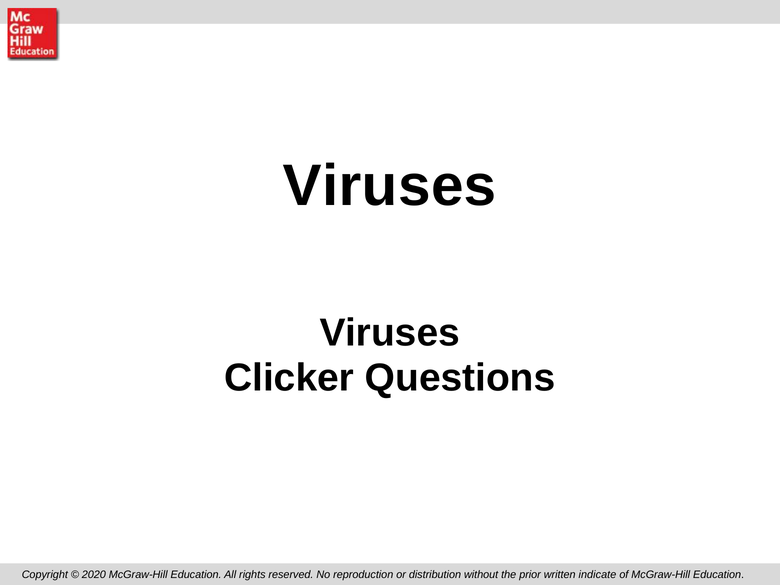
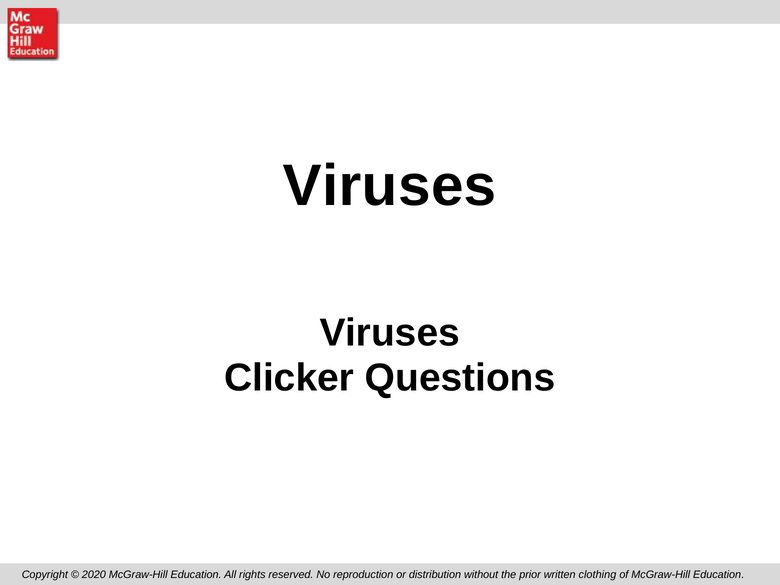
indicate: indicate -> clothing (597, 575)
